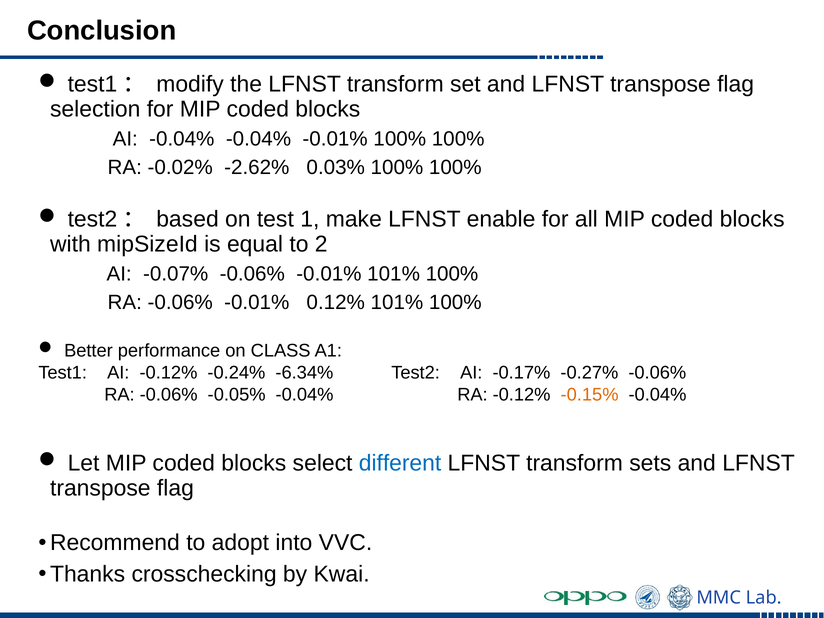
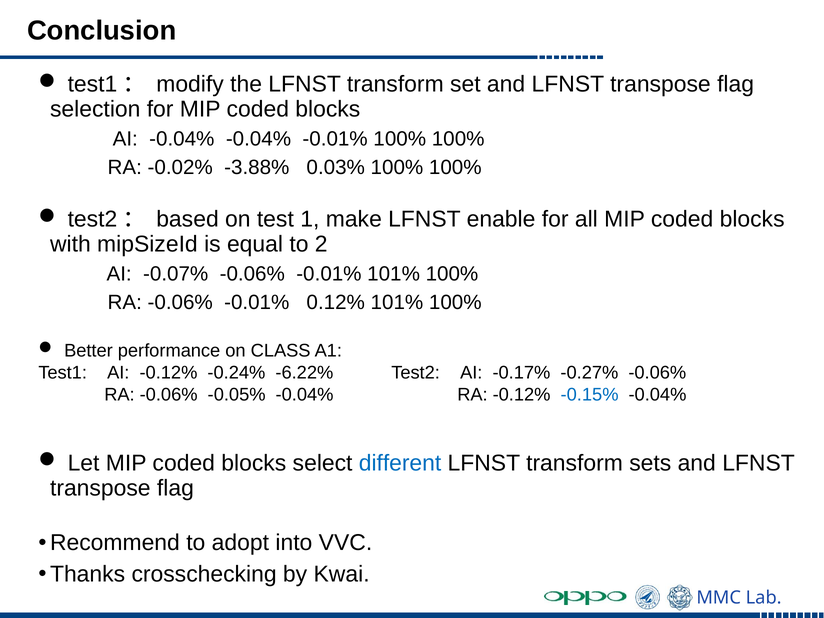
-2.62%: -2.62% -> -3.88% (257, 167)
-6.34%: -6.34% -> -6.22% (304, 373)
-0.15% colour: orange -> blue (590, 395)
